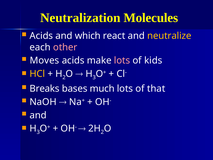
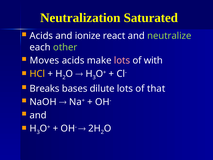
Molecules: Molecules -> Saturated (151, 18)
which: which -> ionize (88, 36)
neutralize colour: yellow -> light green (169, 36)
other colour: pink -> light green (65, 47)
kids: kids -> with (153, 60)
much: much -> dilute (102, 89)
